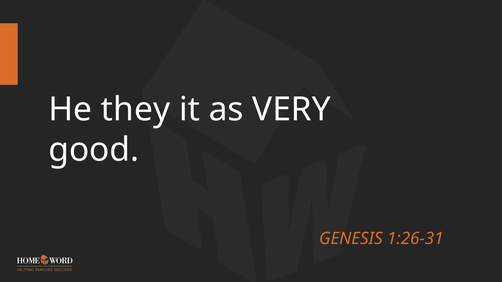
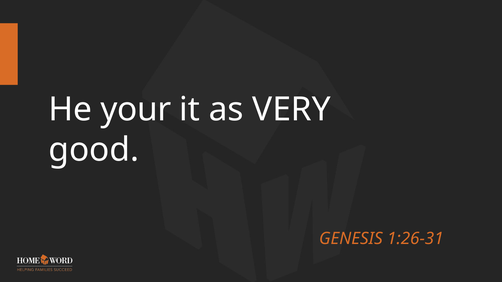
they: they -> your (136, 110)
